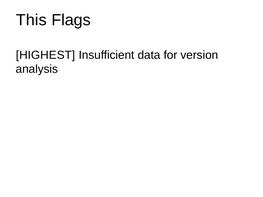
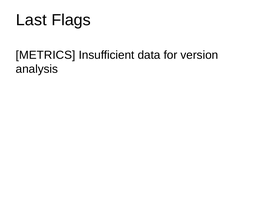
This: This -> Last (31, 20)
HIGHEST: HIGHEST -> METRICS (46, 55)
